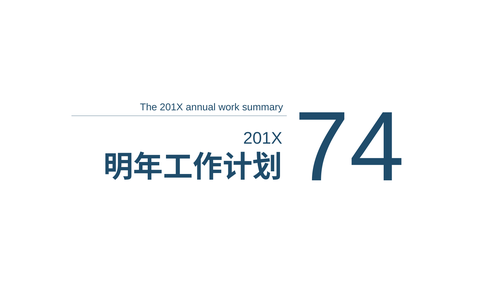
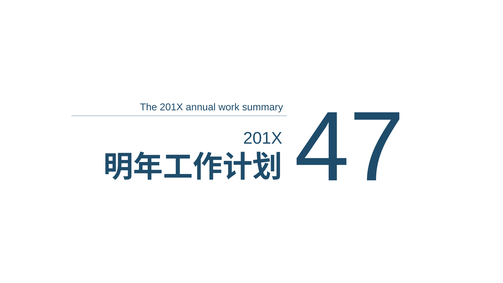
74: 74 -> 47 (349, 148)
